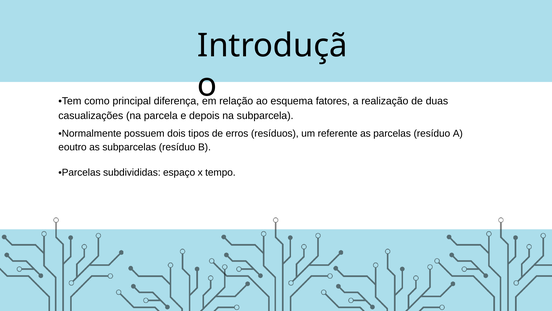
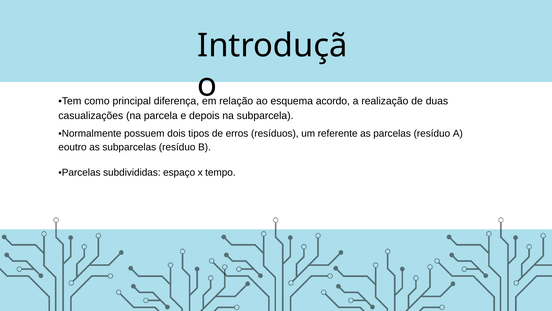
fatores: fatores -> acordo (333, 101)
